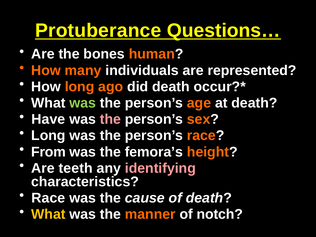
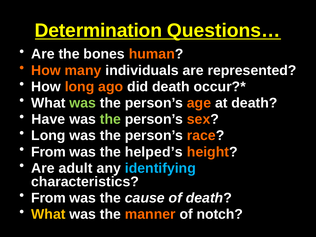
Protuberance: Protuberance -> Determination (98, 31)
the colour: pink -> light green (110, 119)
femora’s: femora’s -> helped’s (154, 152)
teeth: teeth -> adult (76, 168)
identifying colour: pink -> light blue (160, 168)
Race: Race -> From (48, 198)
